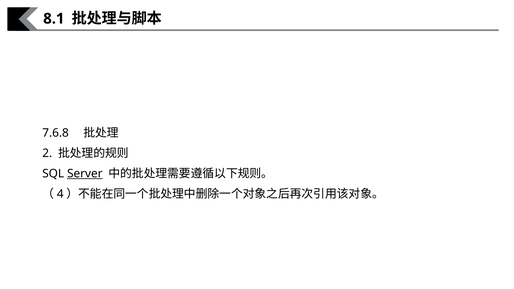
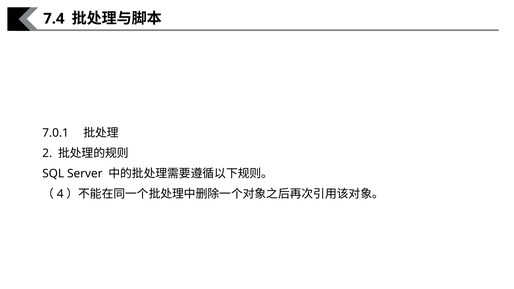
8.1: 8.1 -> 7.4 (54, 19)
7.6.8: 7.6.8 -> 7.0.1 (56, 133)
Server underline: present -> none (85, 174)
